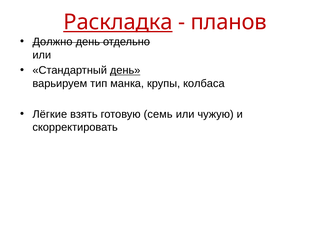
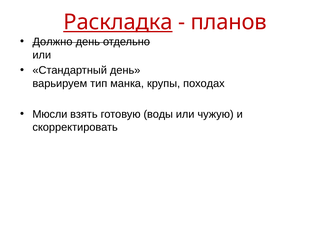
день underline: present -> none (125, 70)
колбаса: колбаса -> походах (204, 83)
Лёгкие: Лёгкие -> Мюсли (50, 114)
семь: семь -> воды (158, 114)
